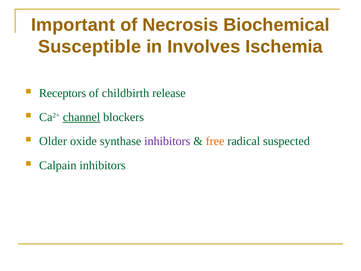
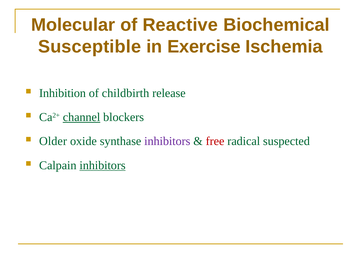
Important: Important -> Molecular (73, 25)
Necrosis: Necrosis -> Reactive (180, 25)
Involves: Involves -> Exercise (204, 47)
Receptors: Receptors -> Inhibition (62, 93)
free colour: orange -> red (215, 141)
inhibitors underline: none -> present (103, 165)
